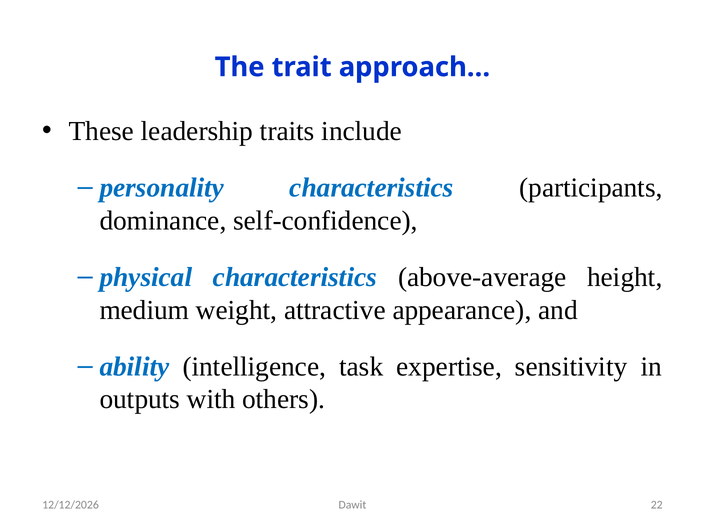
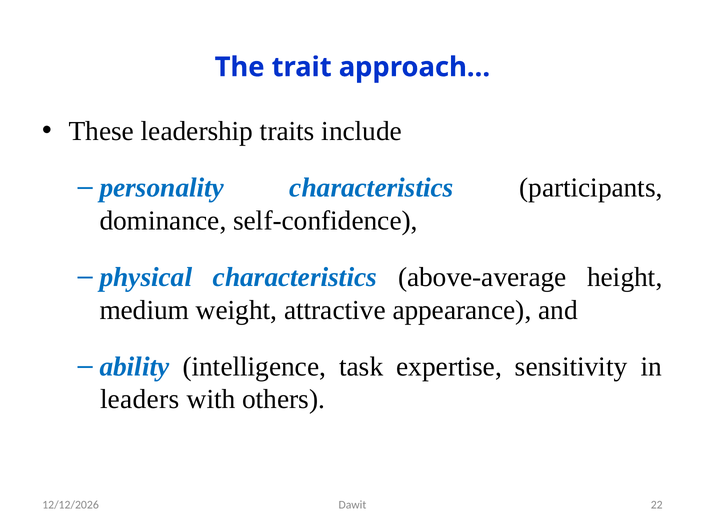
outputs: outputs -> leaders (140, 399)
